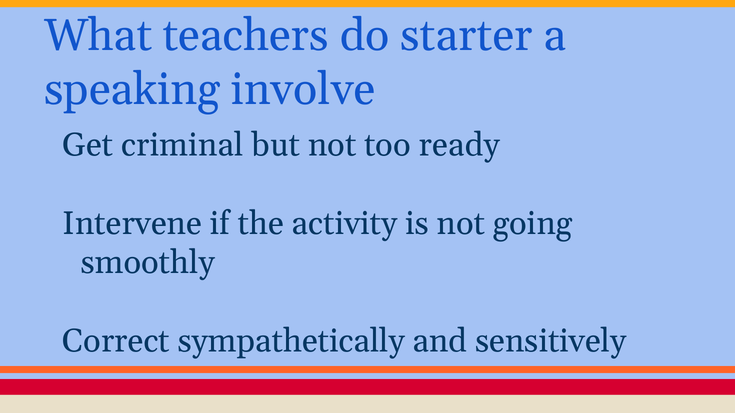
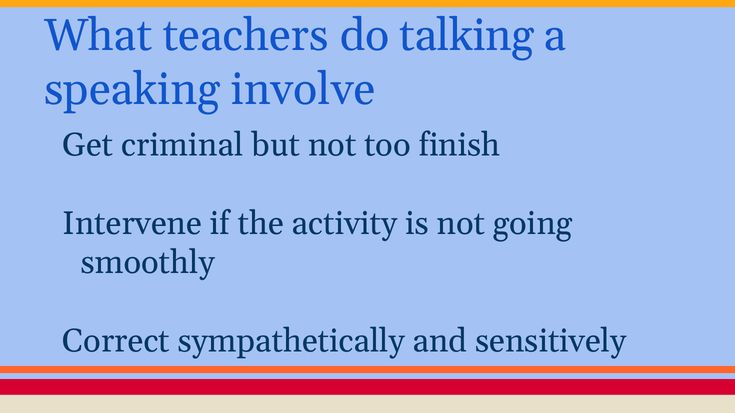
starter: starter -> talking (467, 36)
ready: ready -> finish (459, 145)
